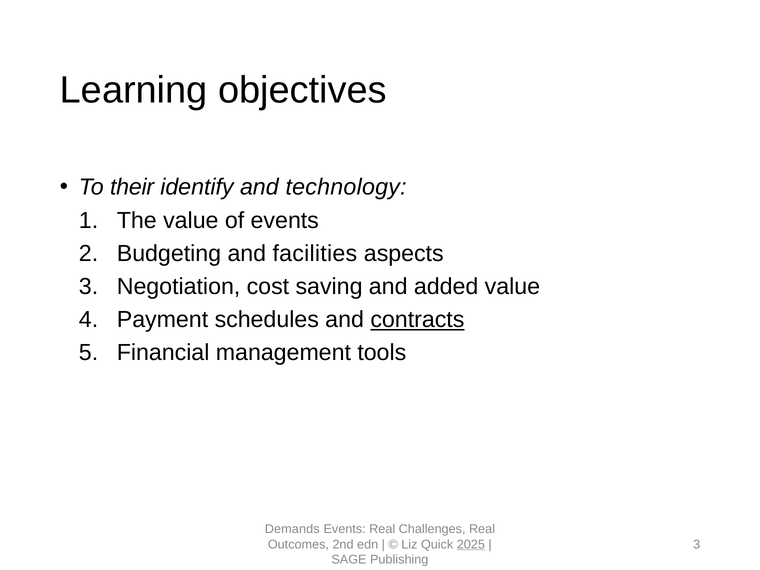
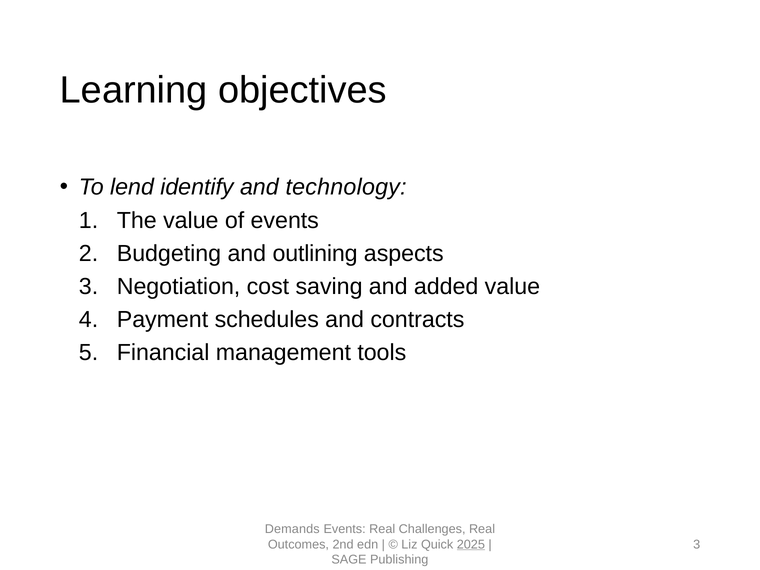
their: their -> lend (132, 187)
facilities: facilities -> outlining (315, 253)
contracts underline: present -> none (417, 320)
